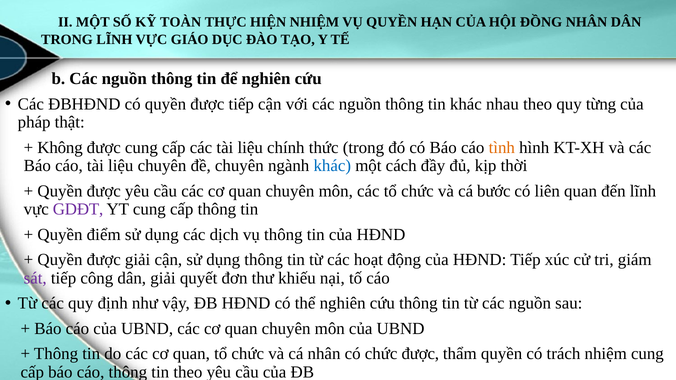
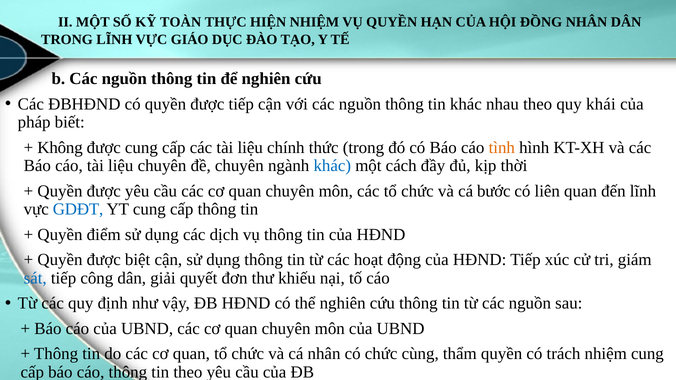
từng: từng -> khái (601, 104)
thật: thật -> biết (70, 122)
GDĐT colour: purple -> blue (78, 209)
được giải: giải -> biệt (138, 260)
sát colour: purple -> blue (35, 278)
chức được: được -> cùng (420, 354)
